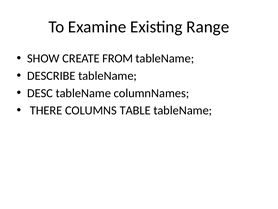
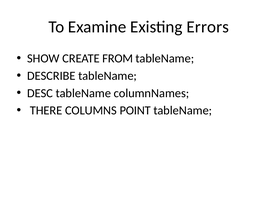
Range: Range -> Errors (208, 27)
TABLE: TABLE -> POINT (135, 110)
